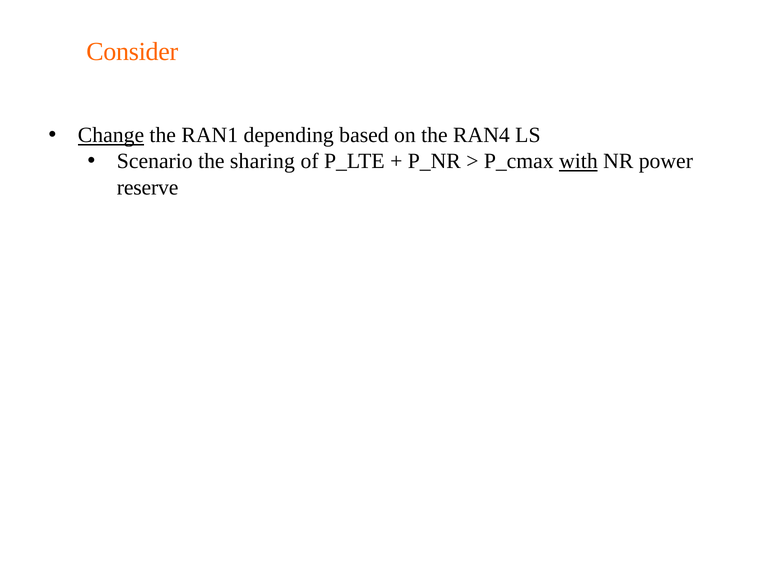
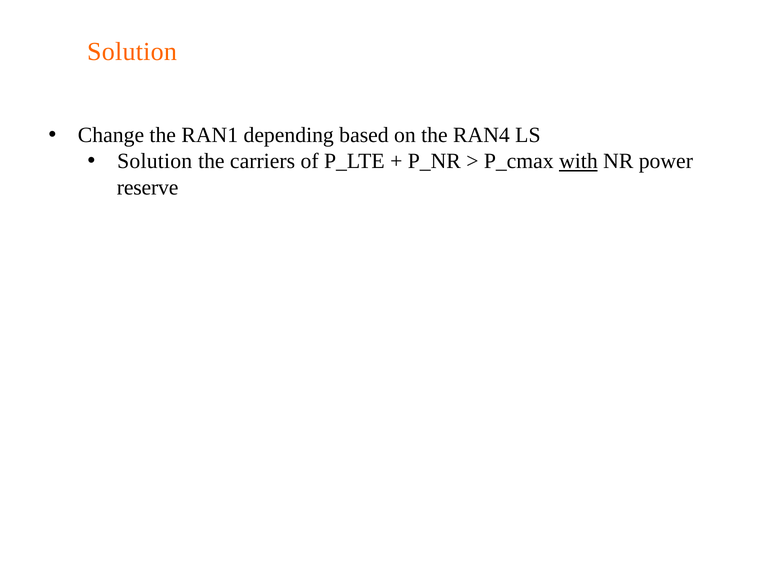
Consider: Consider -> Solution (132, 52)
Change underline: present -> none (111, 135)
Scenario: Scenario -> Solution (155, 161)
sharing: sharing -> carriers (263, 161)
